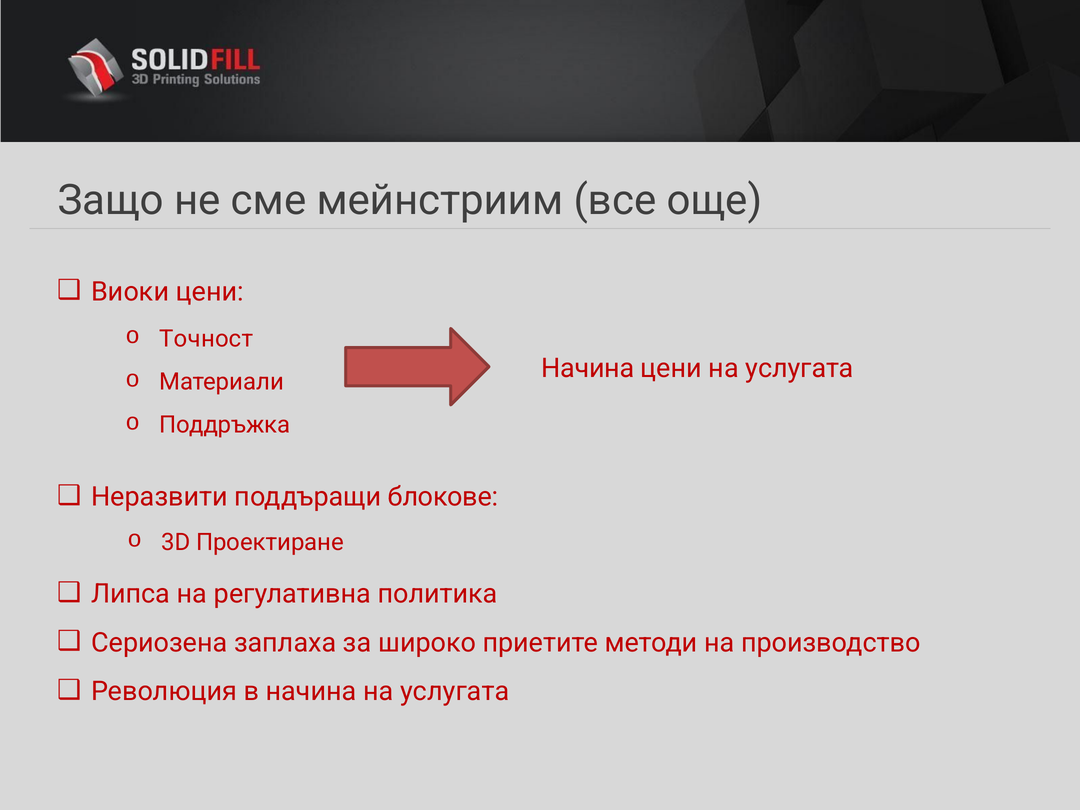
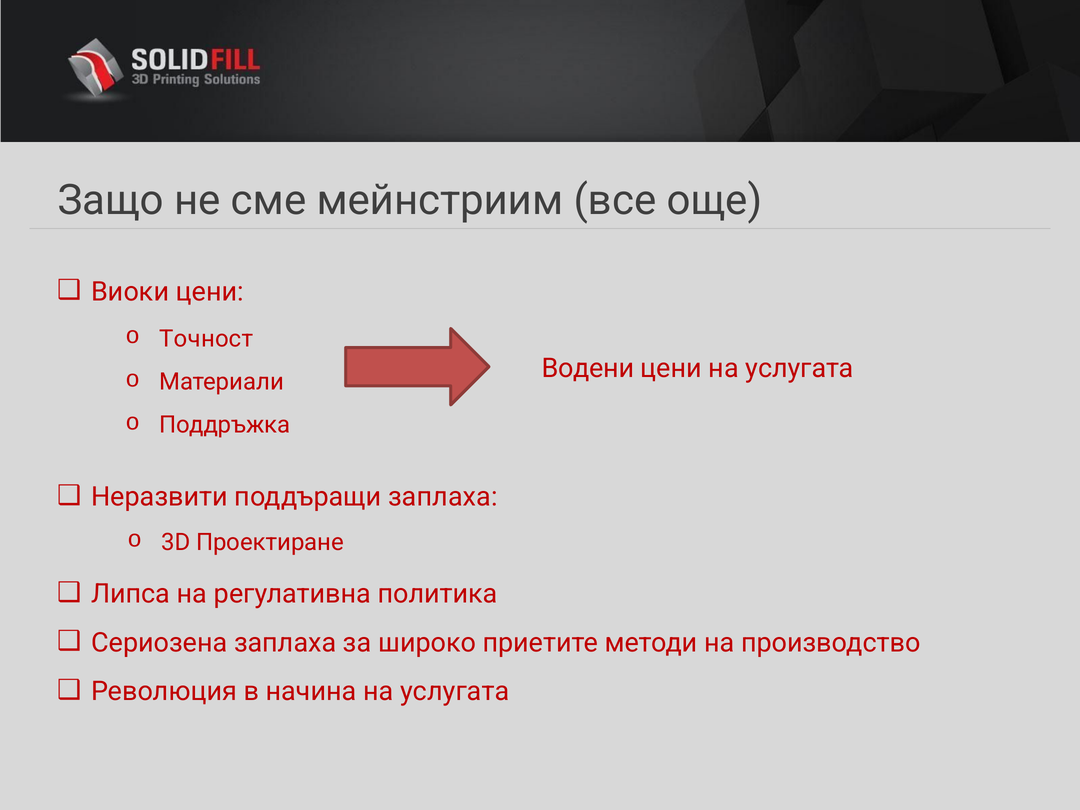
Начина: Начина -> Водени (588, 368)
поддъращи блокове: блокове -> заплаха (443, 497)
